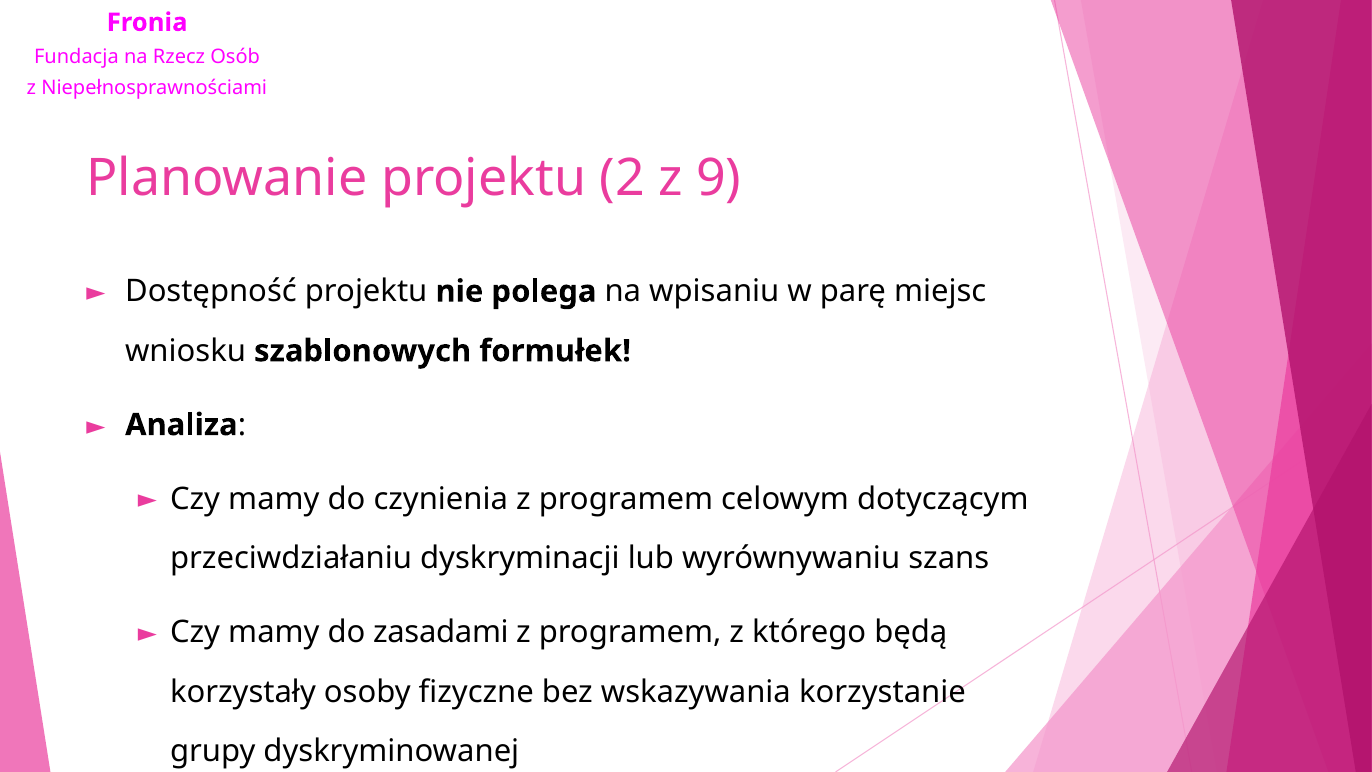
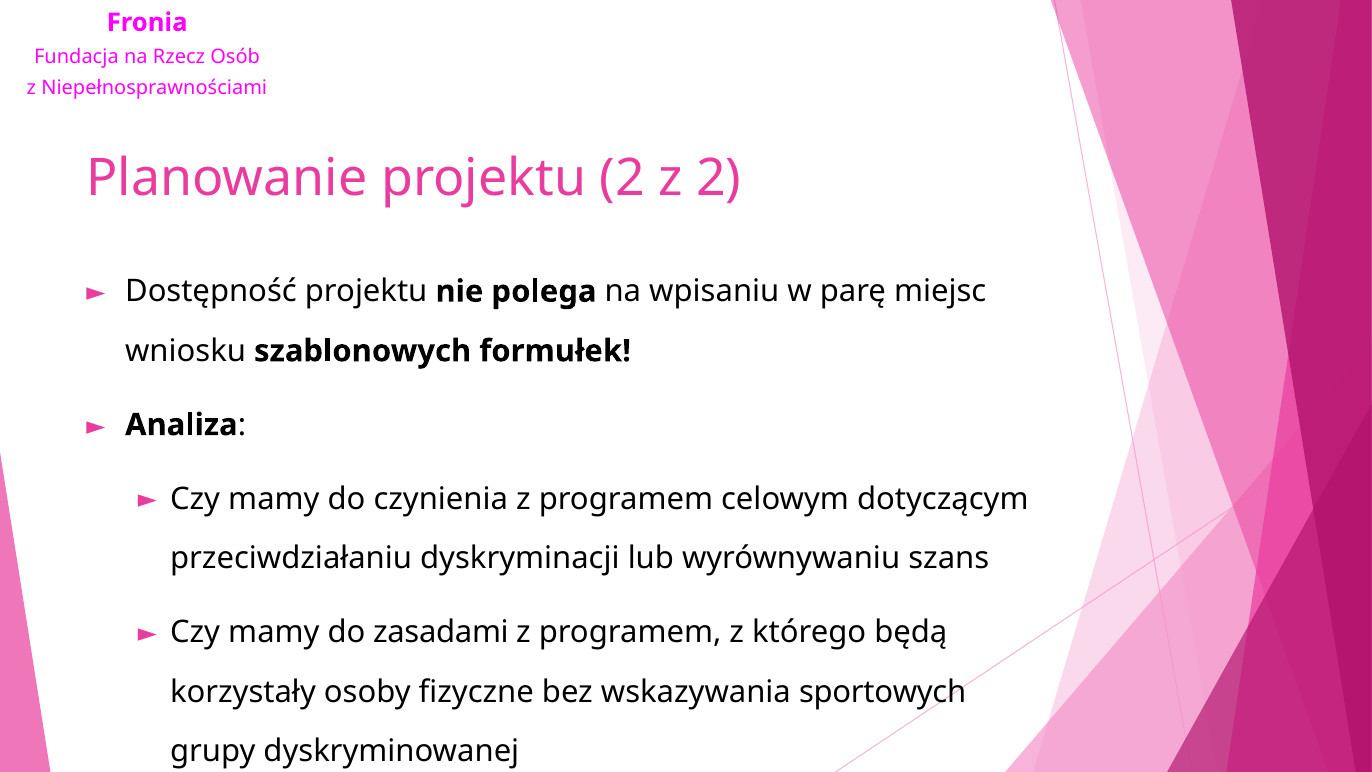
z 9: 9 -> 2 (719, 178)
korzystanie: korzystanie -> sportowych (883, 692)
